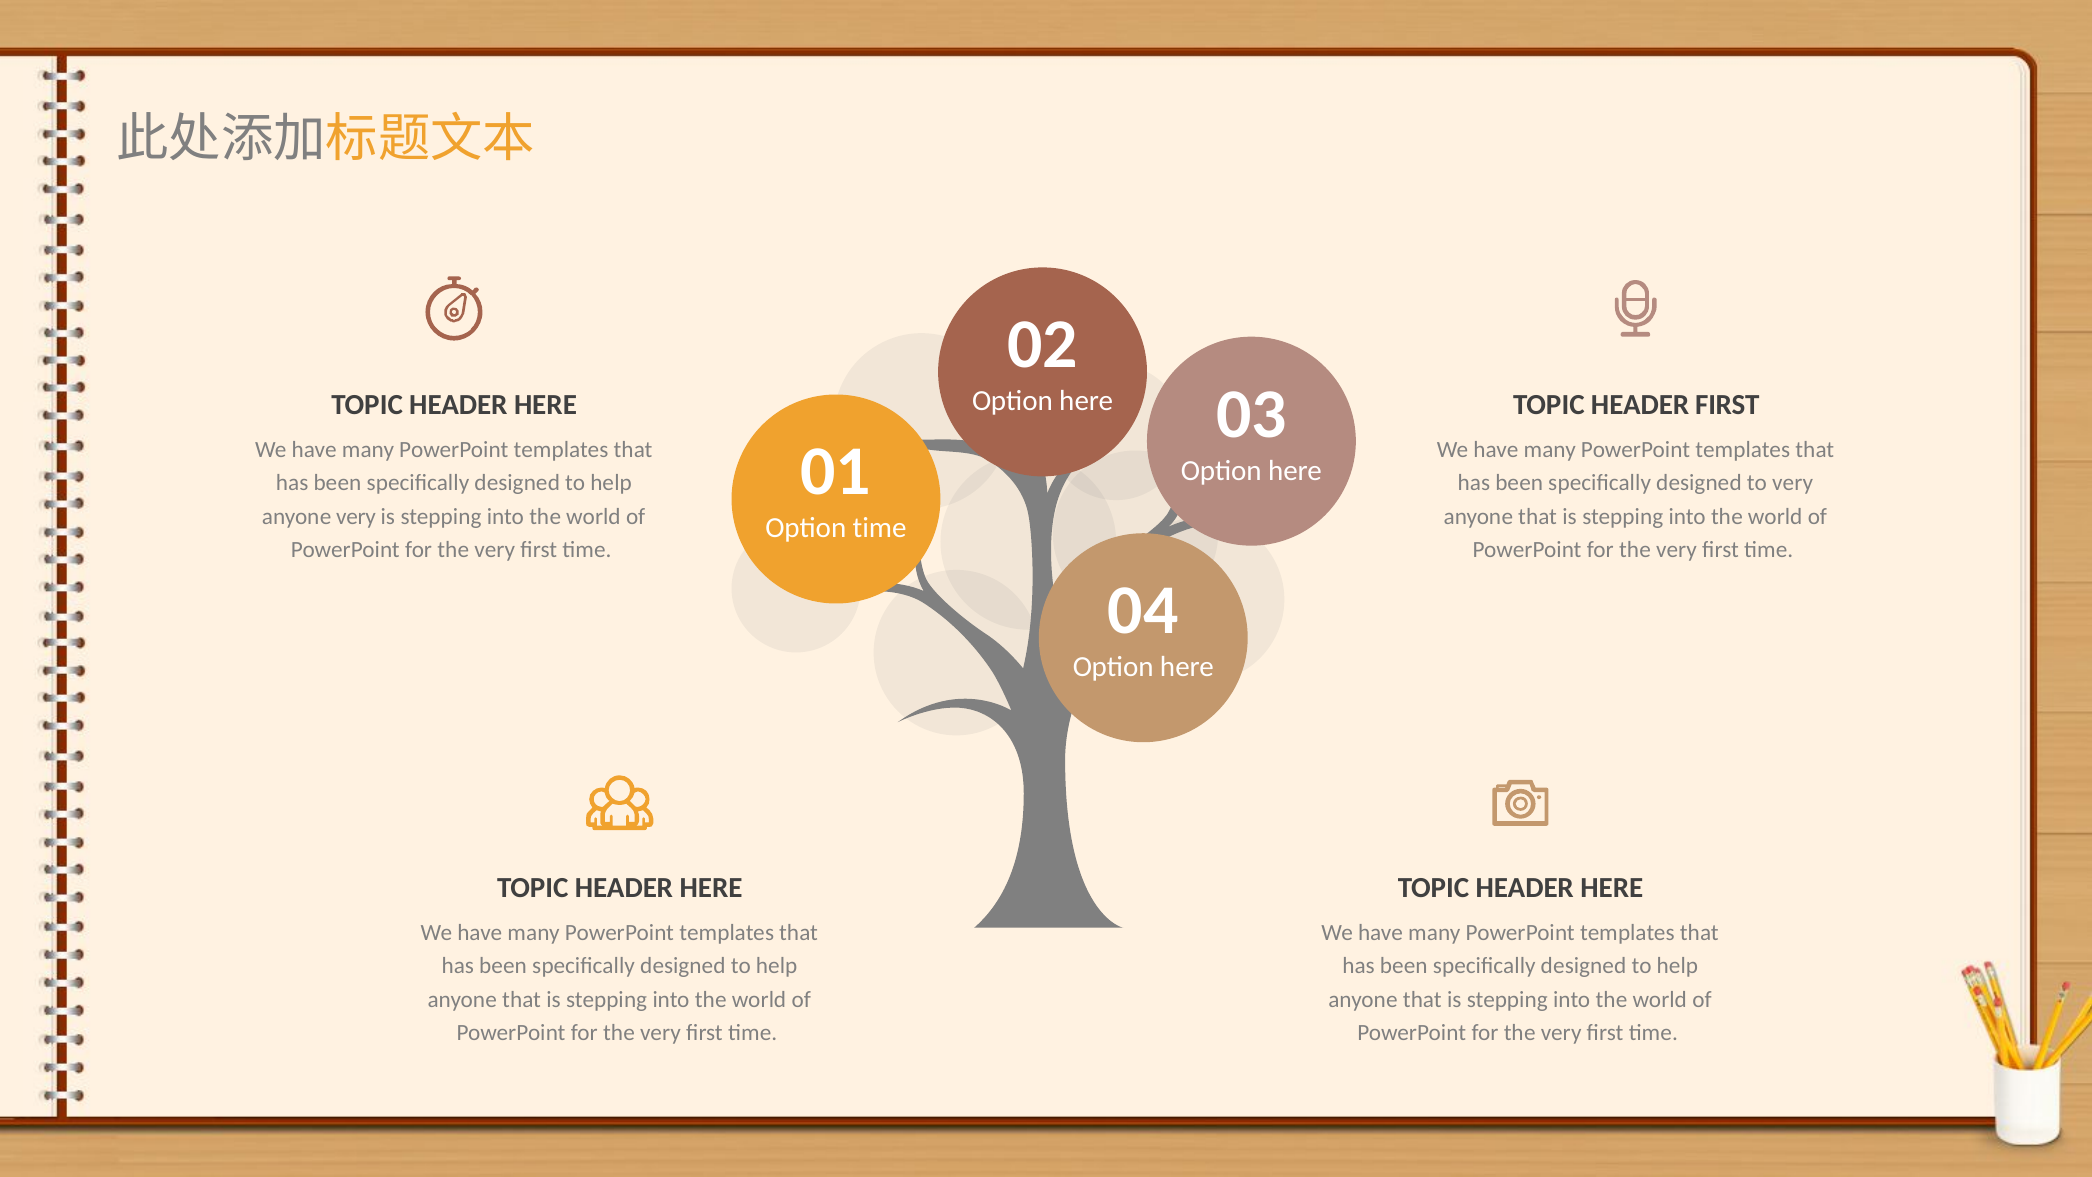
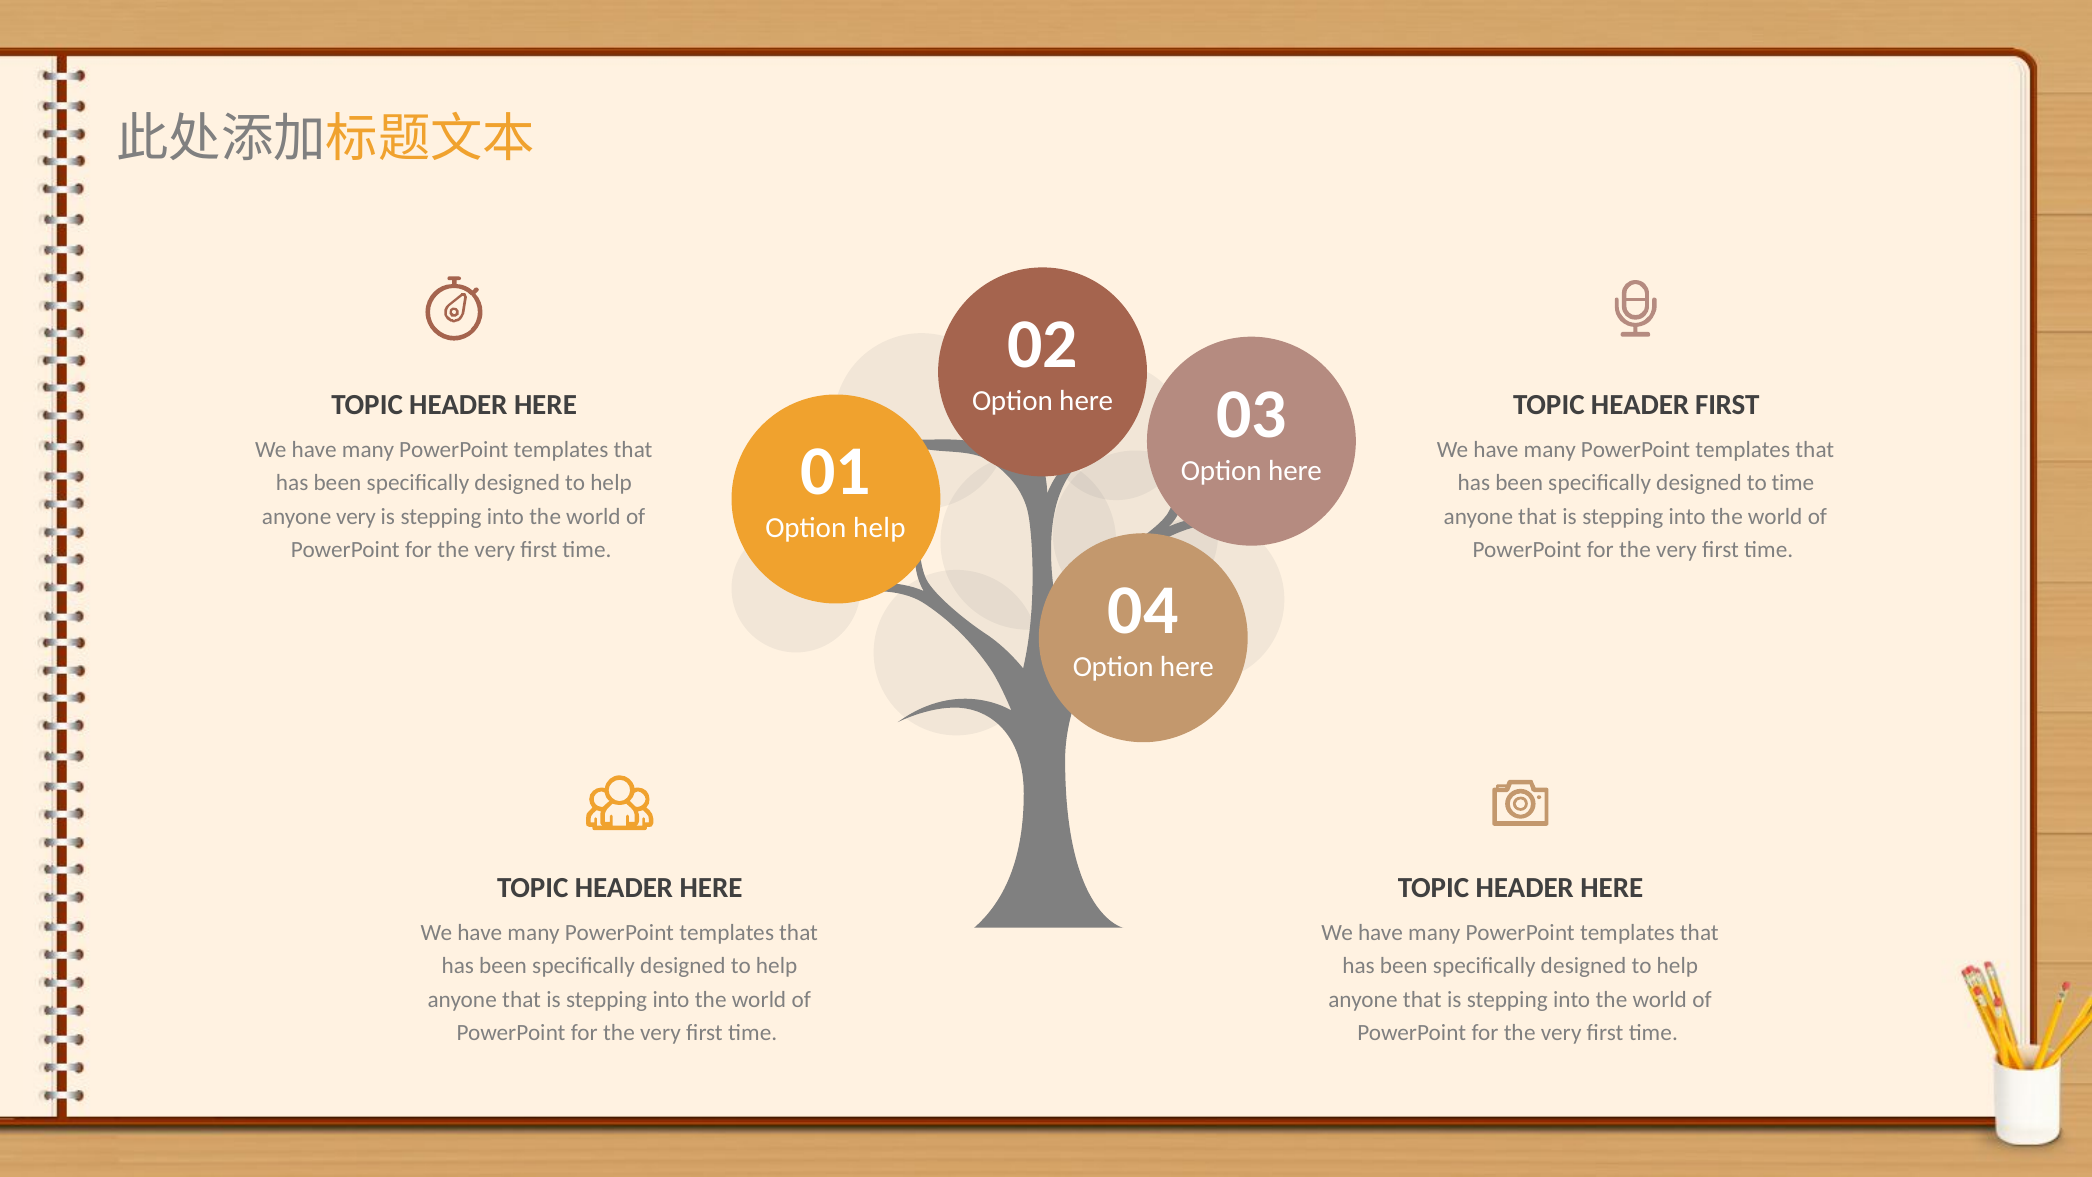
to very: very -> time (1793, 483)
Option time: time -> help (879, 528)
